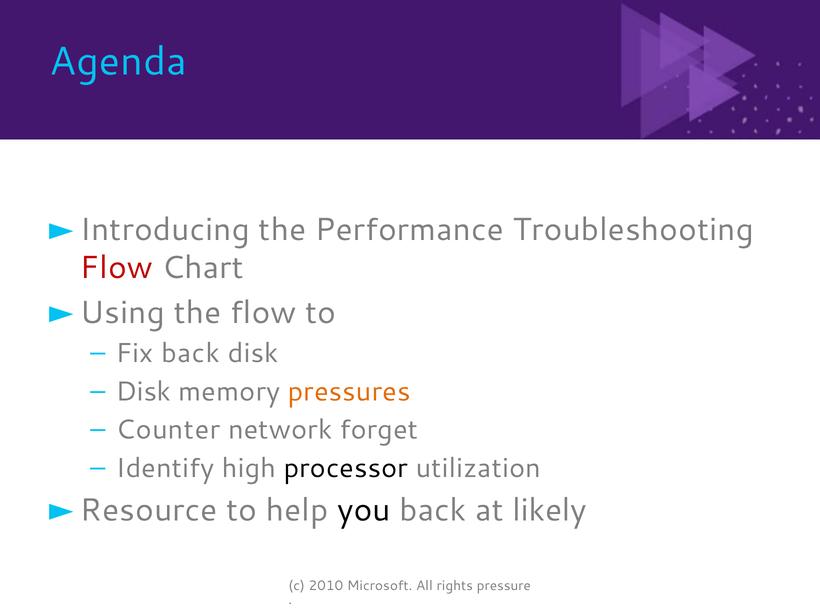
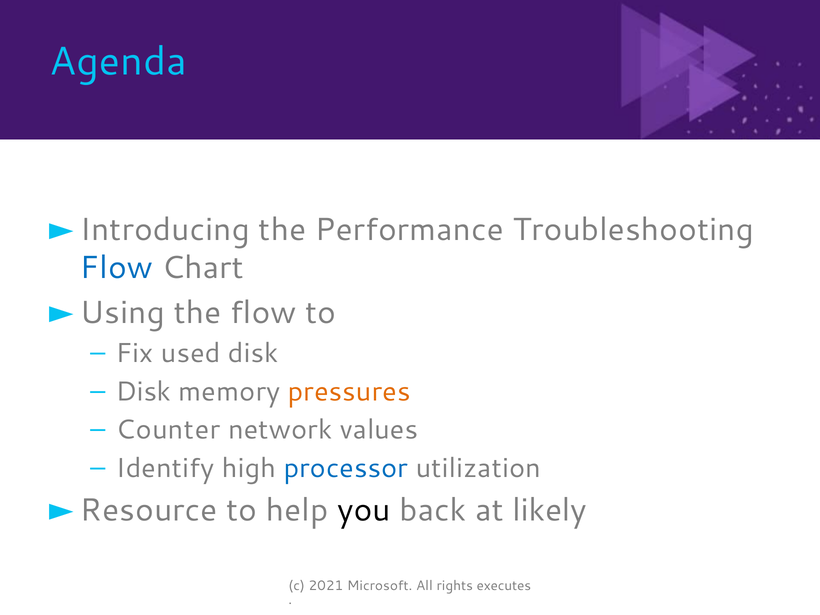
Flow colour: red -> blue (117, 268)
Fix back: back -> used (191, 353)
forget: forget -> values (379, 430)
processor colour: black -> blue (346, 468)
2010: 2010 -> 2021 (326, 586)
pressure: pressure -> executes (504, 586)
